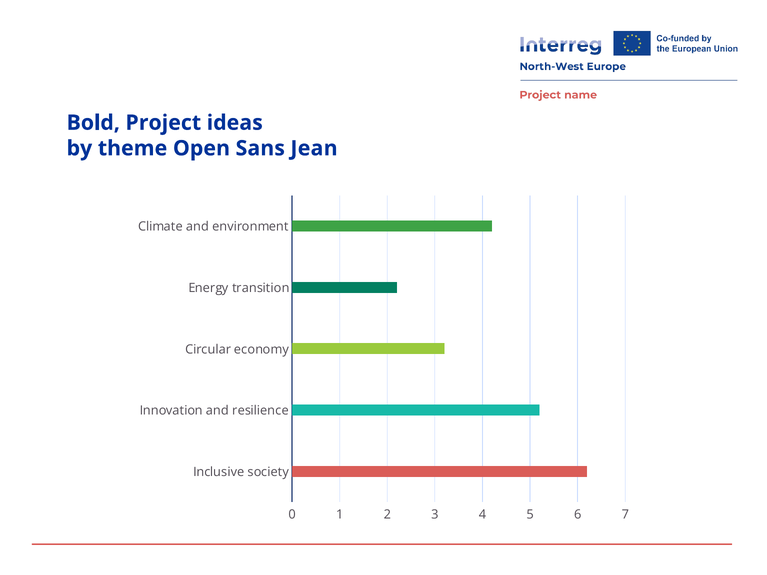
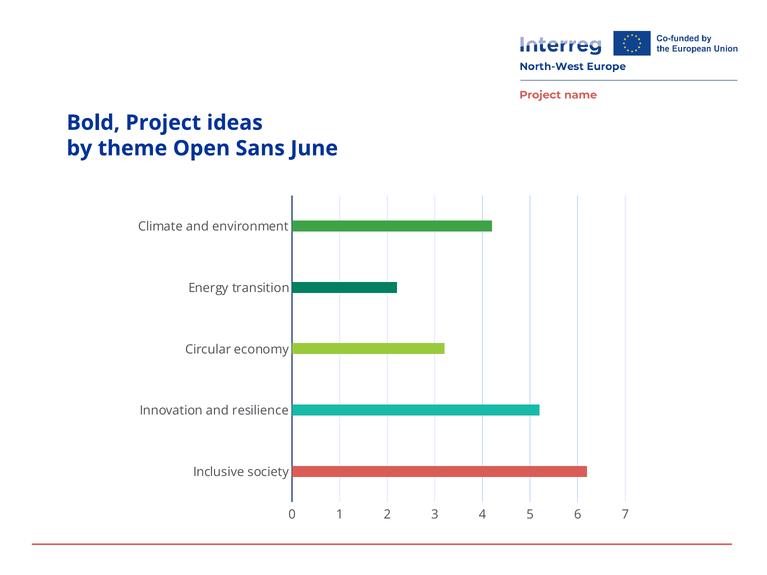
Jean: Jean -> June (314, 148)
